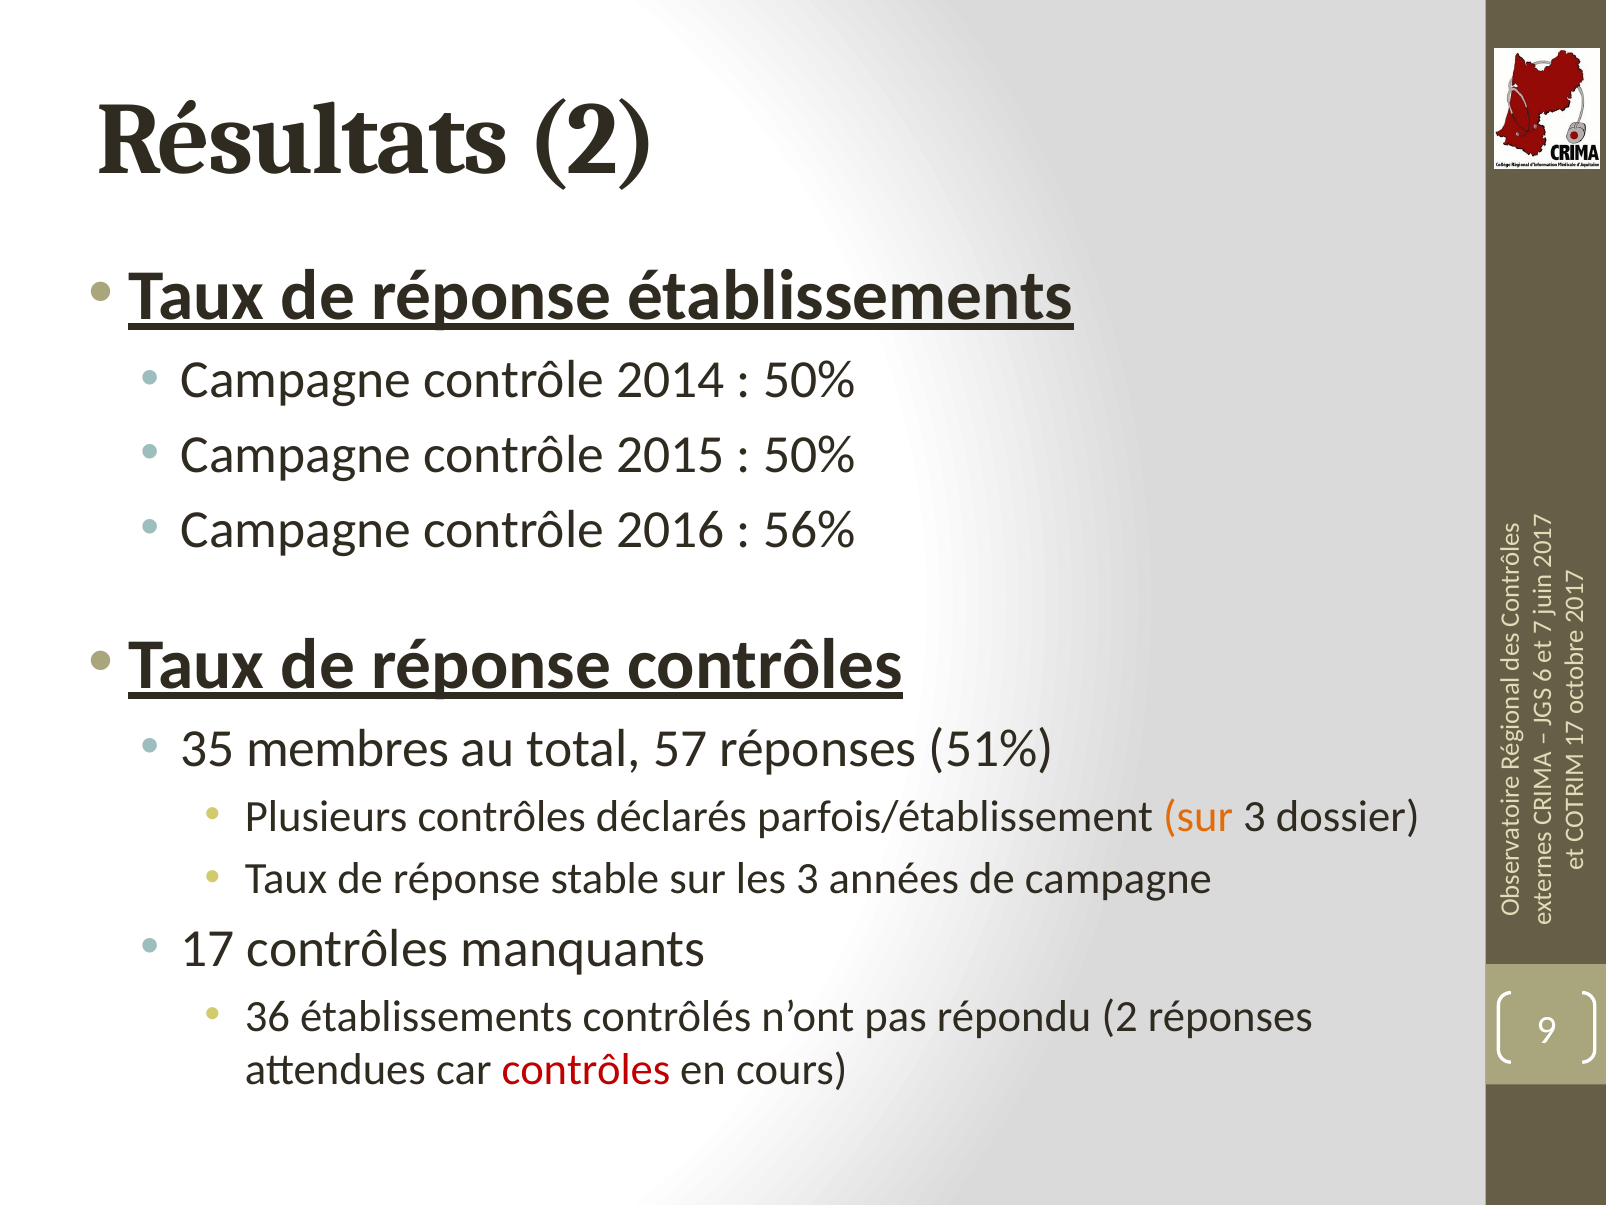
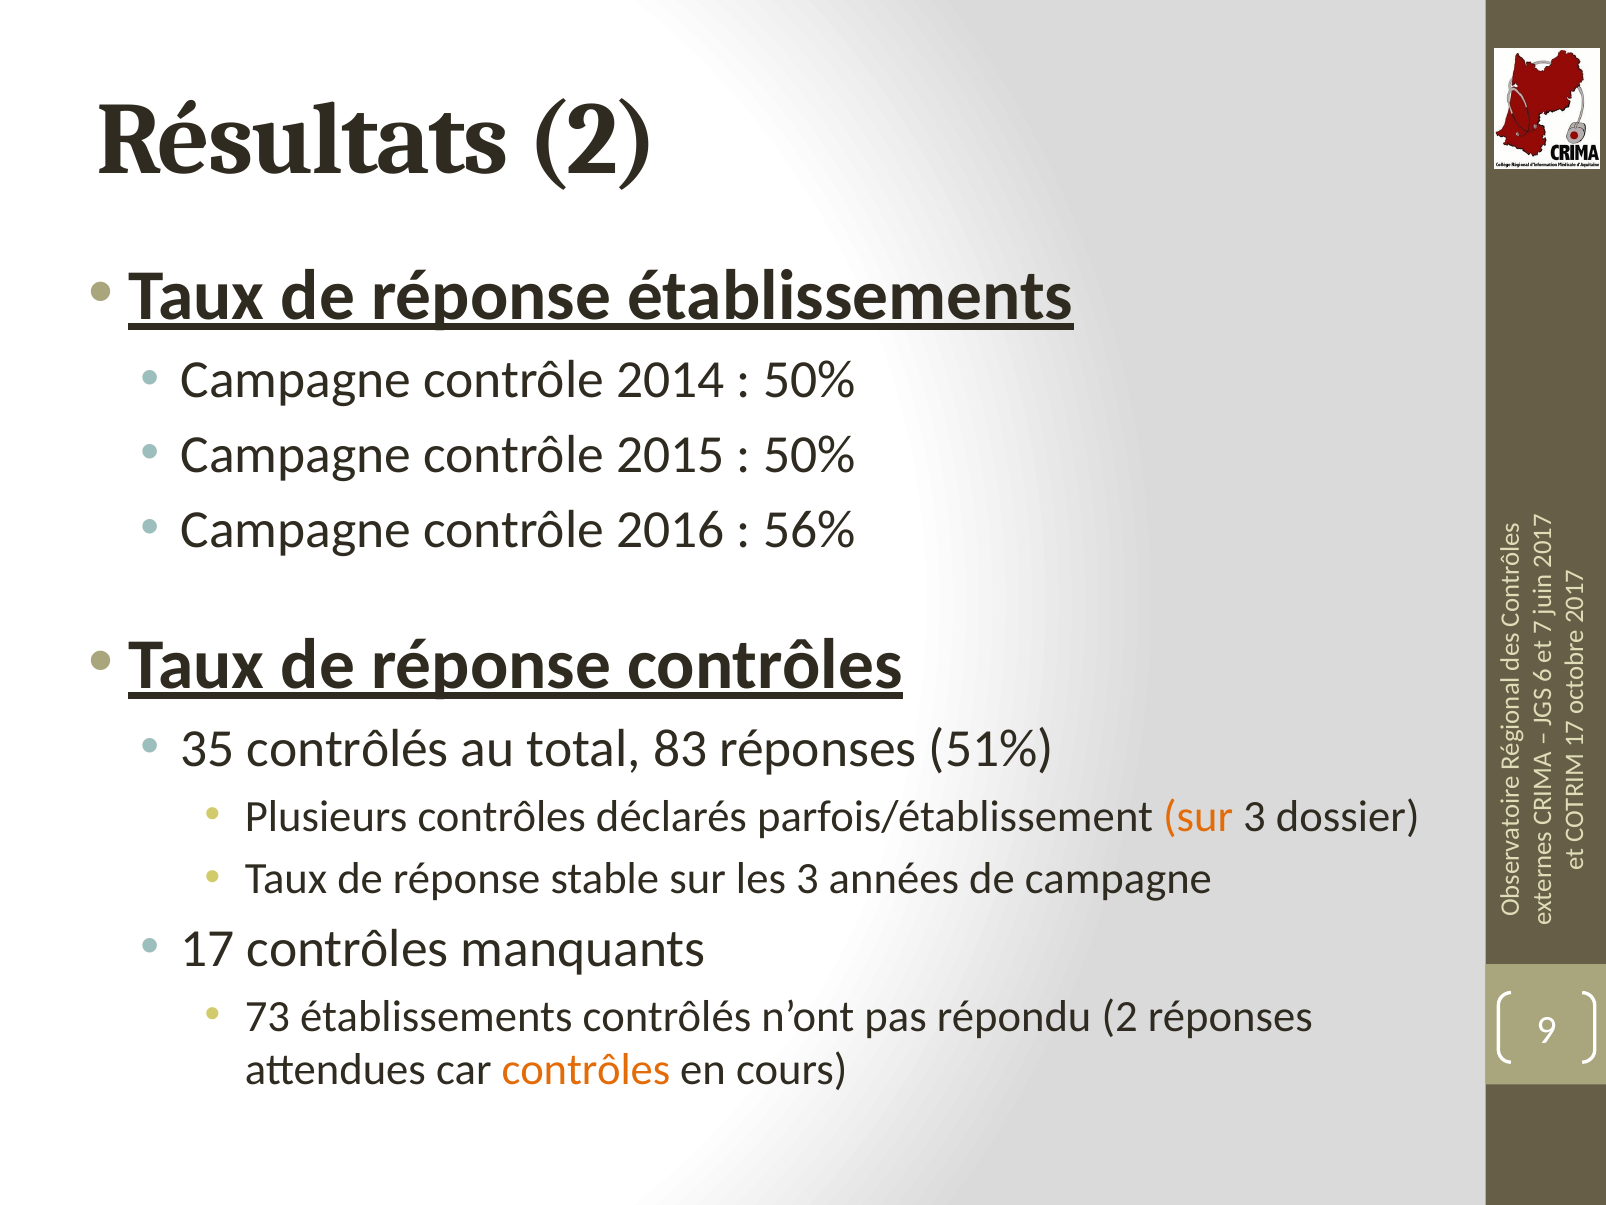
35 membres: membres -> contrôlés (348, 749)
57: 57 -> 83 (680, 749)
36: 36 -> 73 (267, 1016)
contrôles colour: red -> orange (586, 1070)
